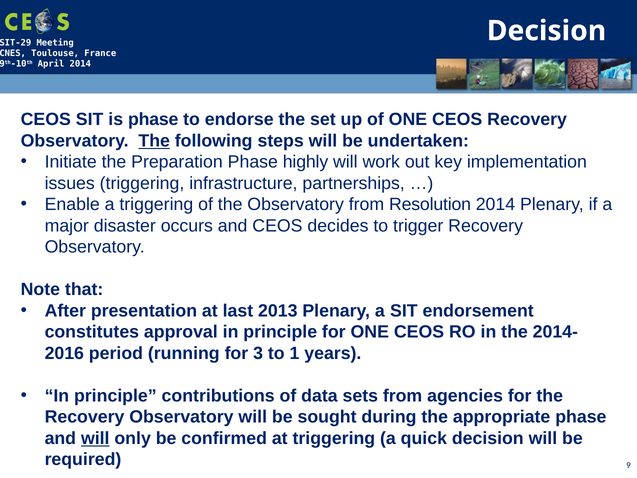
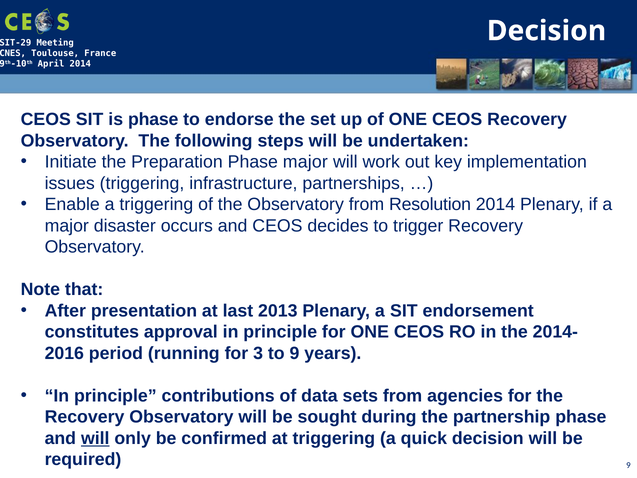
The underline: present -> none (154, 141)
Phase highly: highly -> major (305, 162)
to 1: 1 -> 9 (294, 353)
appropriate: appropriate -> partnership (502, 417)
